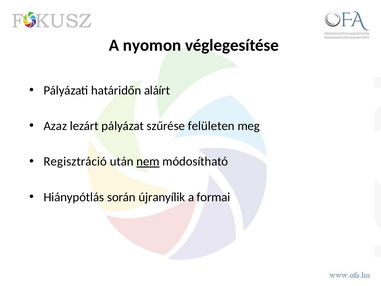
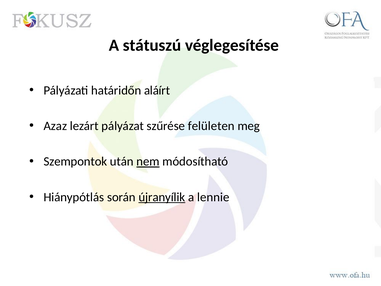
nyomon: nyomon -> státuszú (152, 45)
Regisztráció: Regisztráció -> Szempontok (75, 161)
újranyílik underline: none -> present (162, 197)
formai: formai -> lennie (213, 197)
